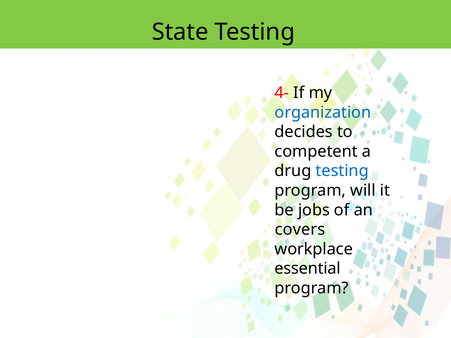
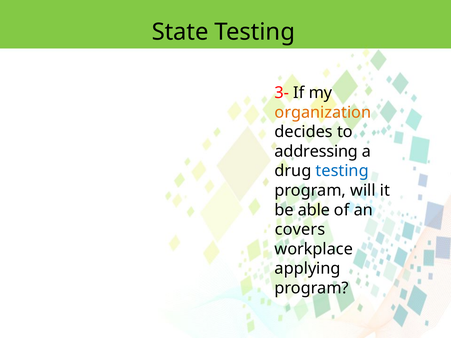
4-: 4- -> 3- (282, 93)
organization colour: blue -> orange (323, 112)
competent: competent -> addressing (316, 152)
jobs: jobs -> able (314, 210)
essential: essential -> applying (308, 269)
